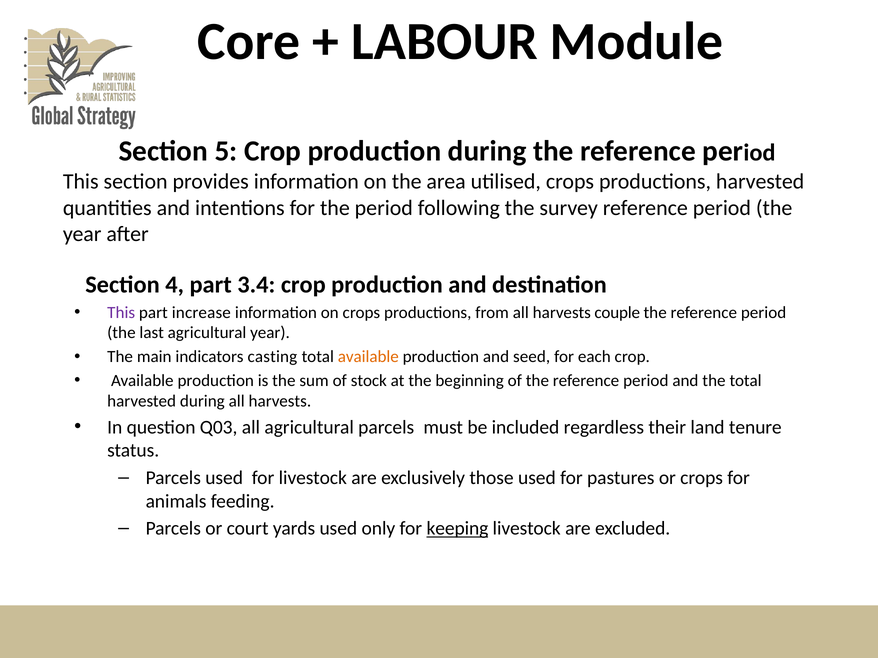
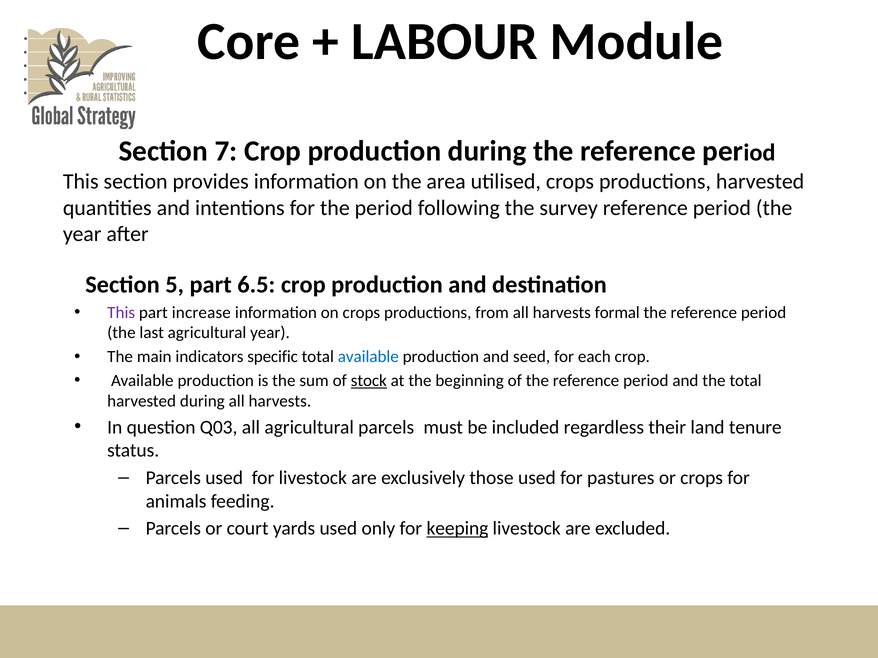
5: 5 -> 7 (226, 151)
4: 4 -> 5 (175, 285)
3.4: 3.4 -> 6.5 (256, 285)
couple: couple -> formal (617, 313)
casting: casting -> specific (273, 357)
available colour: orange -> blue (368, 357)
stock underline: none -> present (369, 381)
